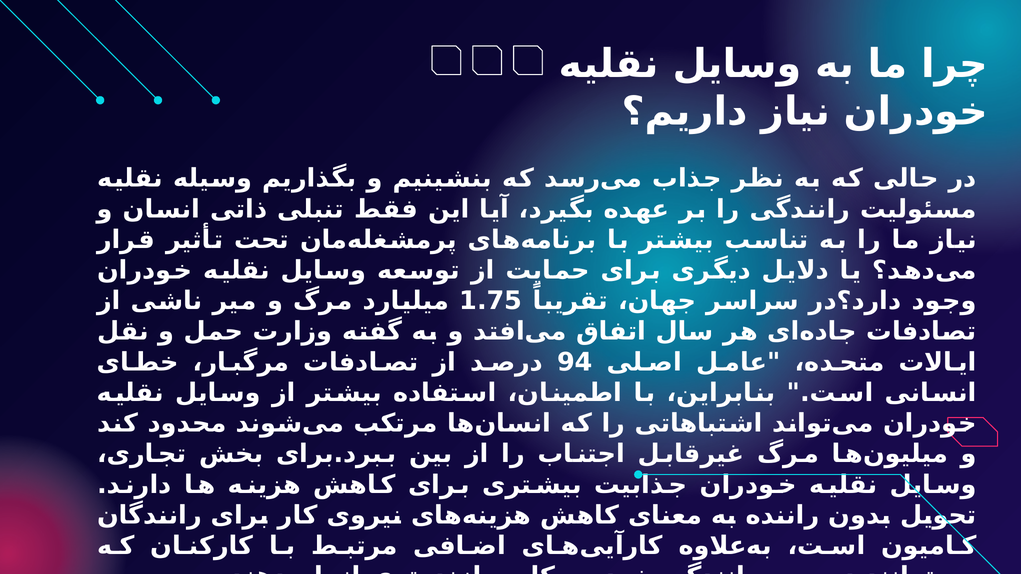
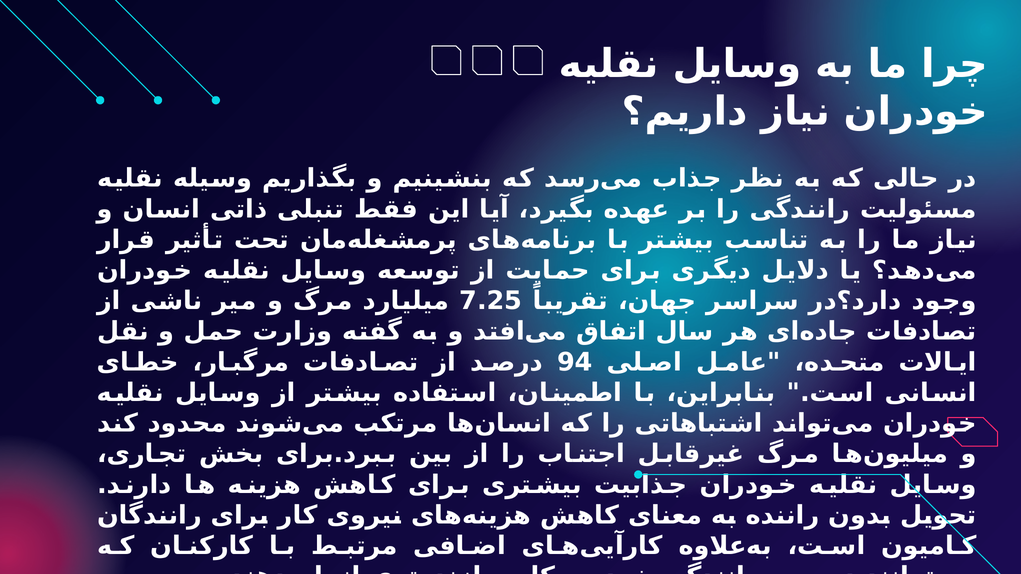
1.75: 1.75 -> 7.25 (491, 301)
